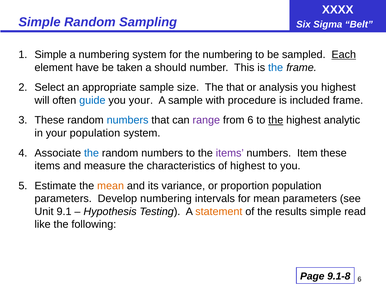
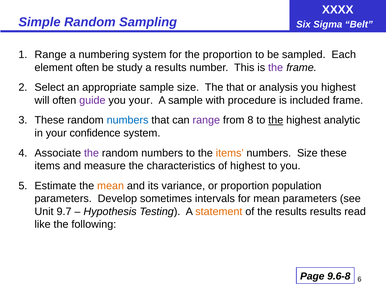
1 Simple: Simple -> Range (51, 55)
the numbering: numbering -> proportion (227, 55)
Each underline: present -> none (344, 55)
element have: have -> often (87, 67)
taken: taken -> study (130, 67)
a should: should -> results (170, 67)
the colour: blue -> purple (276, 67)
guide colour: blue -> purple (92, 100)
from 6: 6 -> 8 (250, 120)
your population: population -> confidence (95, 133)
the colour: blue -> purple (91, 153)
items colour: purple -> orange (230, 153)
numbers Item: Item -> Size (307, 153)
Develop numbering: numbering -> sometimes (166, 198)
9.1: 9.1 -> 9.7 (64, 211)
results simple: simple -> results (326, 211)
9.1-8: 9.1-8 -> 9.6-8 (339, 276)
